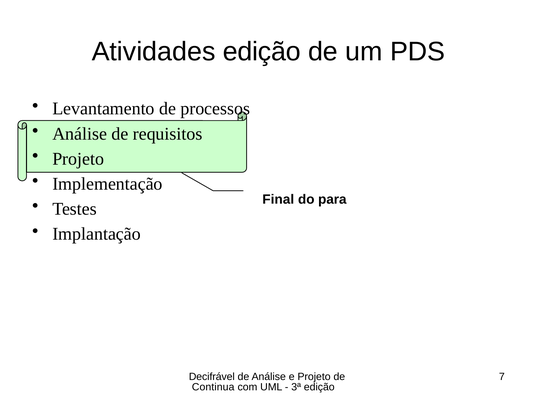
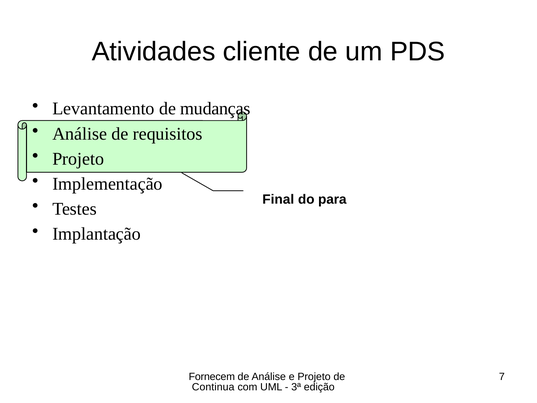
Atividades edição: edição -> cliente (262, 52)
processos: processos -> mudanças (215, 109)
Decifrável: Decifrável -> Fornecem (212, 376)
